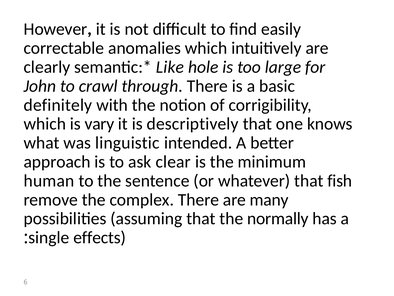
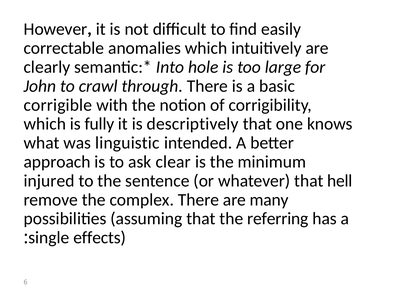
Like: Like -> Into (170, 67)
definitely: definitely -> corrigible (58, 105)
vary: vary -> fully (99, 124)
human: human -> injured (49, 180)
fish: fish -> hell (340, 180)
normally: normally -> referring (278, 218)
